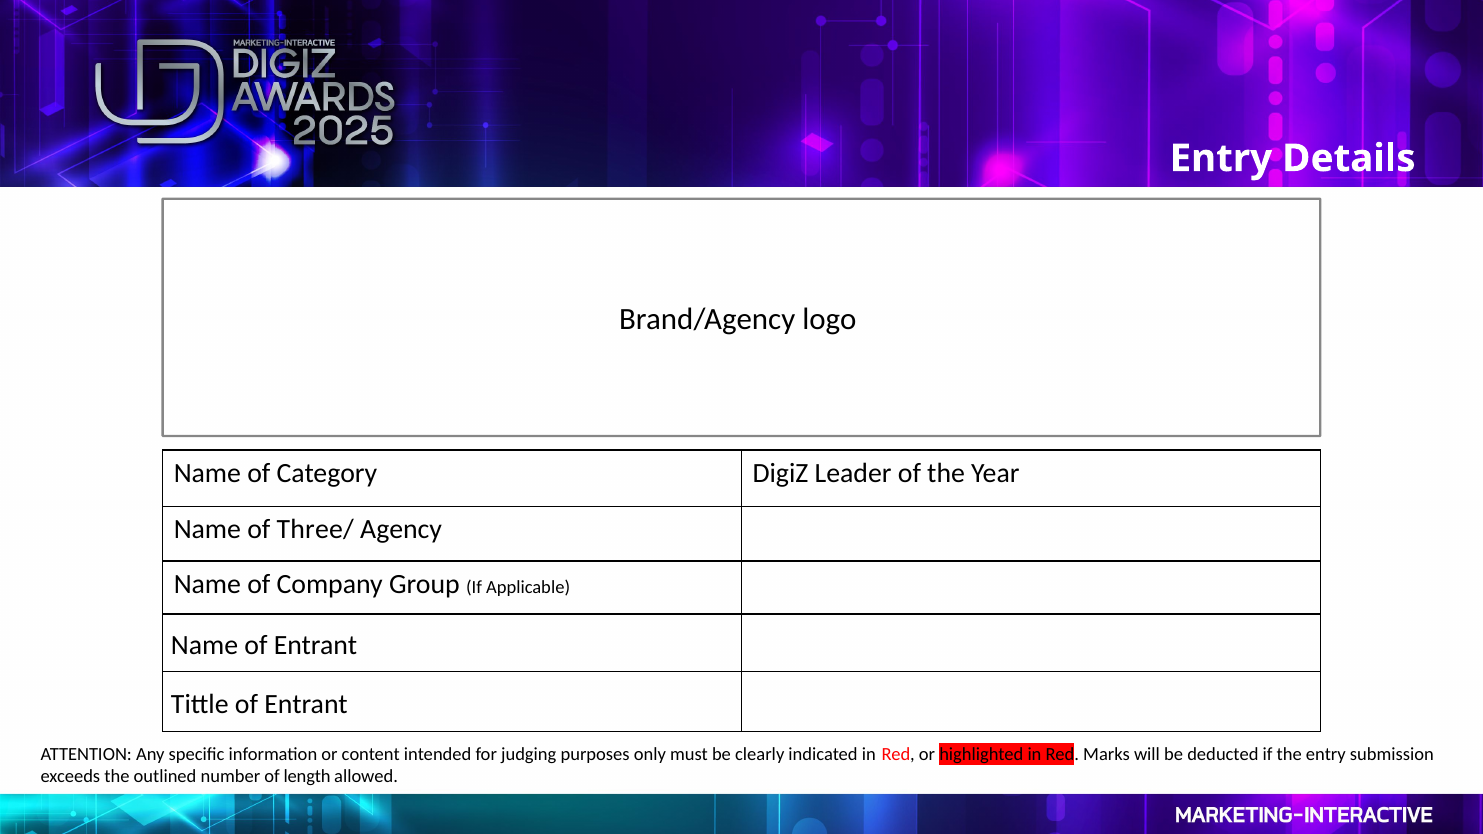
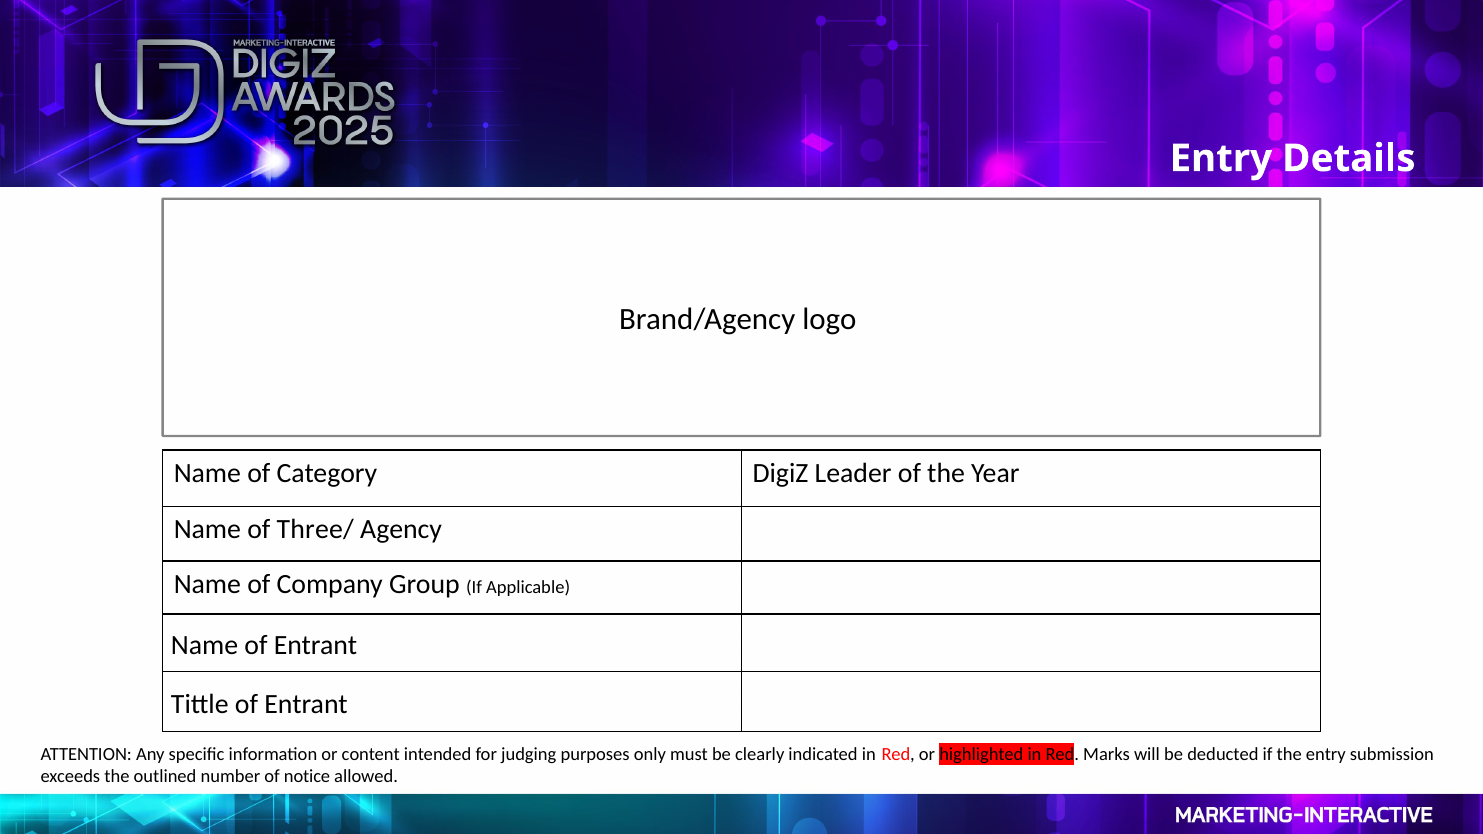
length: length -> notice (307, 777)
